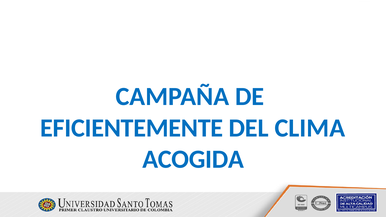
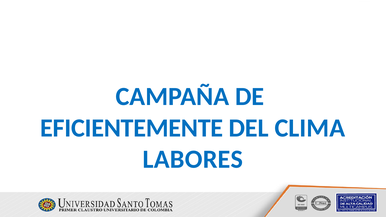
ACOGIDA: ACOGIDA -> LABORES (193, 159)
